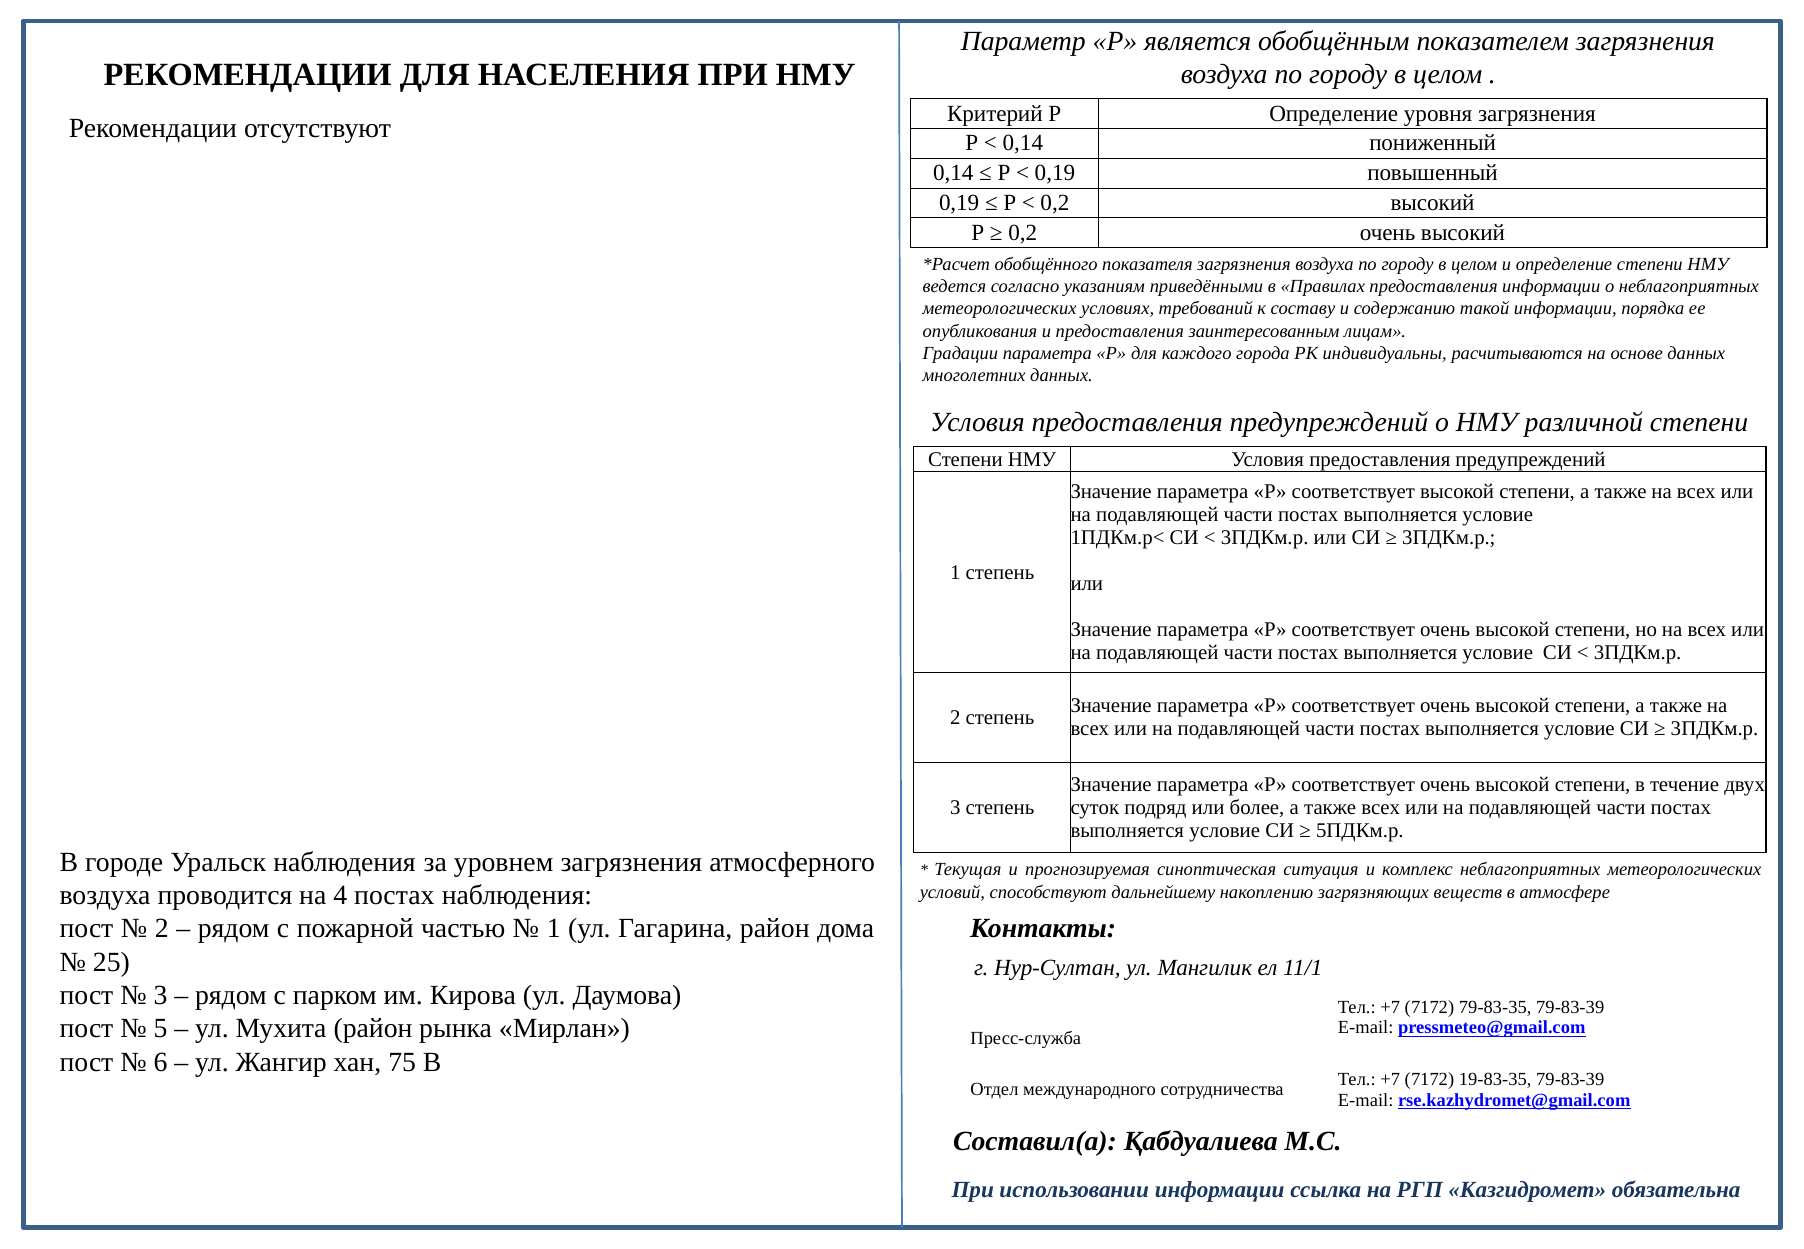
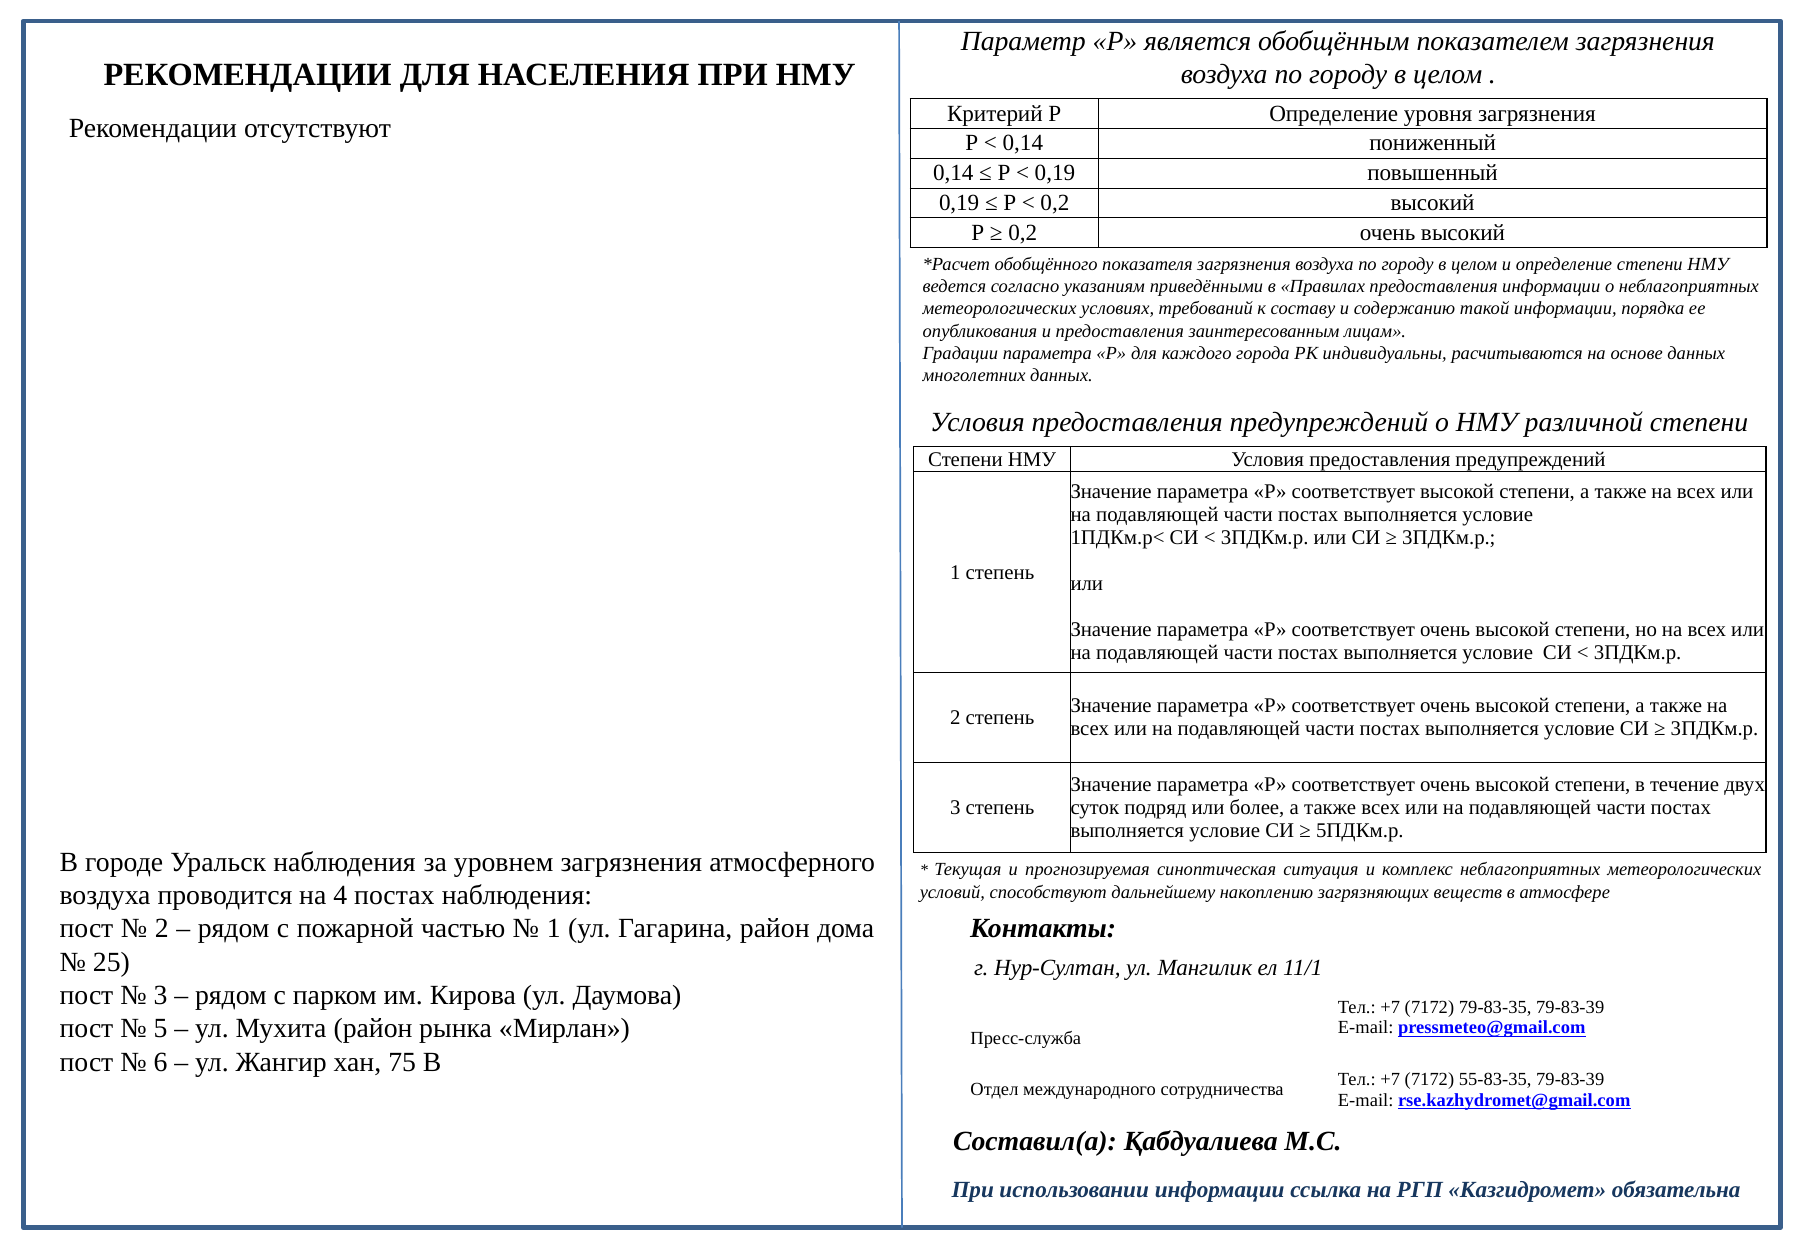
19-83-35: 19-83-35 -> 55-83-35 (1495, 1079)
